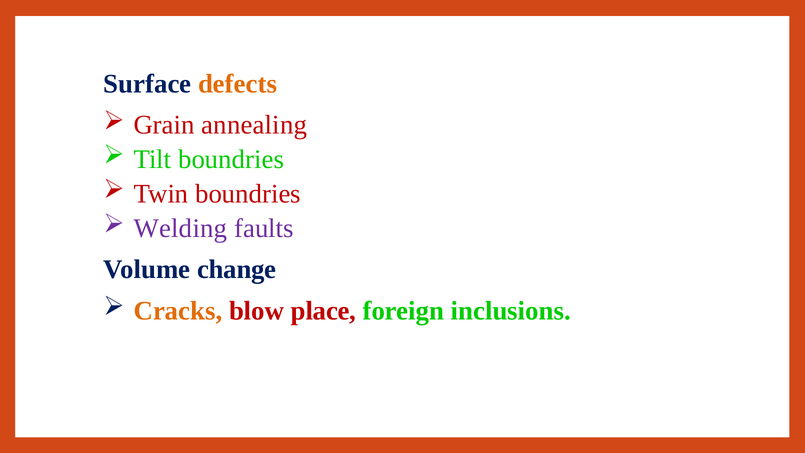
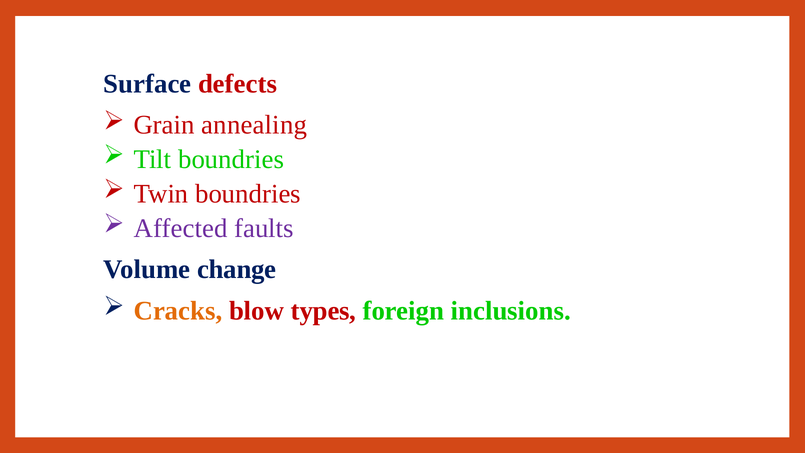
defects colour: orange -> red (238, 84)
Welding: Welding -> Affected (181, 228)
place: place -> types (324, 311)
